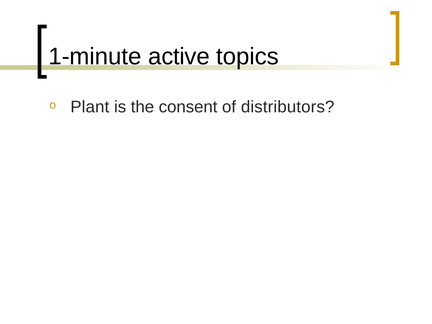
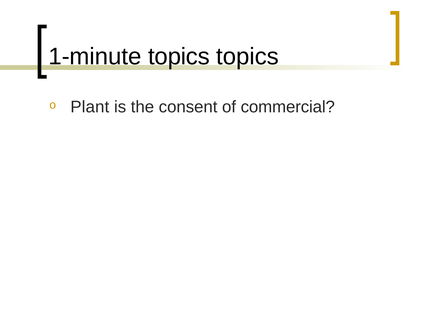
1-minute active: active -> topics (179, 56)
distributors: distributors -> commercial (288, 107)
